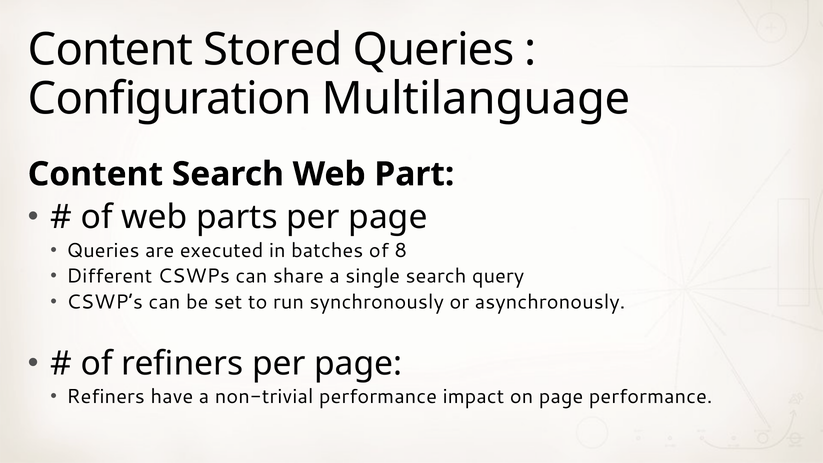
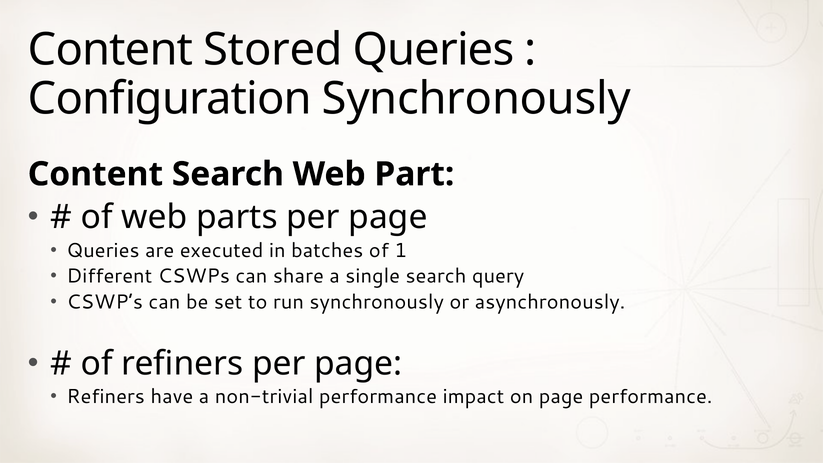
Configuration Multilanguage: Multilanguage -> Synchronously (476, 99)
8: 8 -> 1 (401, 250)
